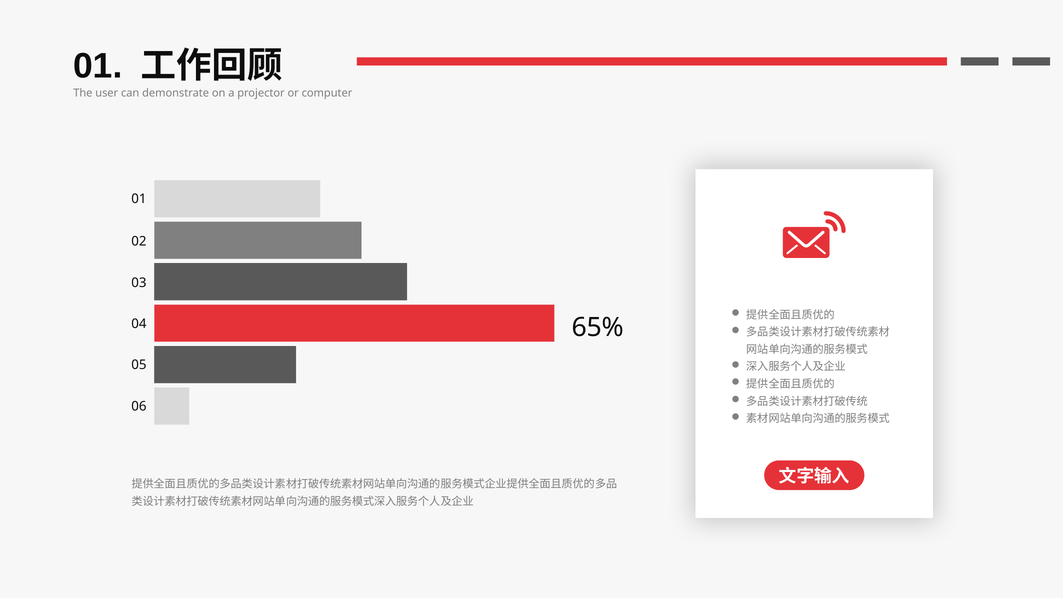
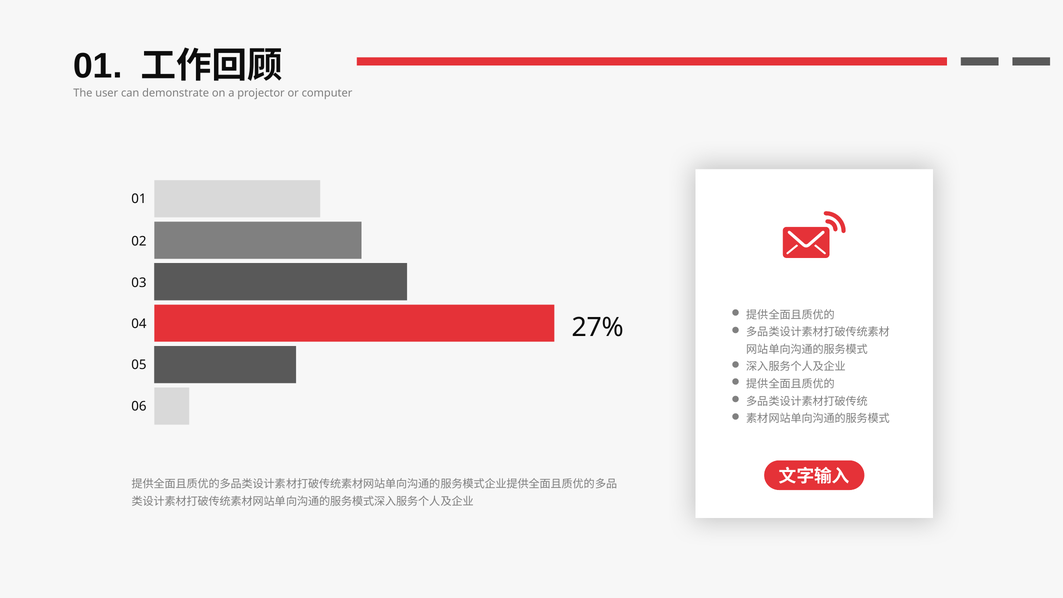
65%: 65% -> 27% (598, 328)
